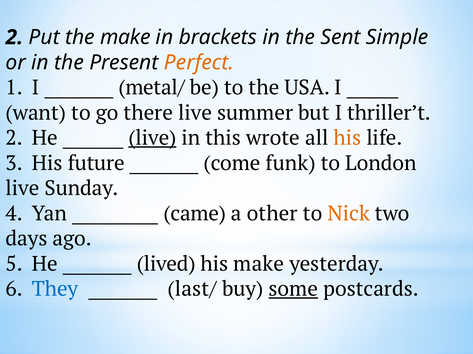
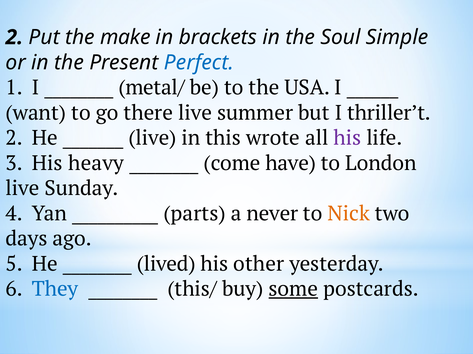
Sent: Sent -> Soul (341, 37)
Perfect colour: orange -> blue (199, 63)
live underline: present -> none (152, 138)
his colour: orange -> purple (347, 138)
future: future -> heavy (96, 164)
funk: funk -> have (291, 164)
came: came -> parts (195, 214)
other: other -> never (272, 214)
his make: make -> other (259, 264)
last/: last/ -> this/ (192, 290)
